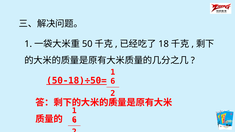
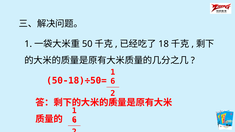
50-18)÷50= underline: present -> none (77, 81)
